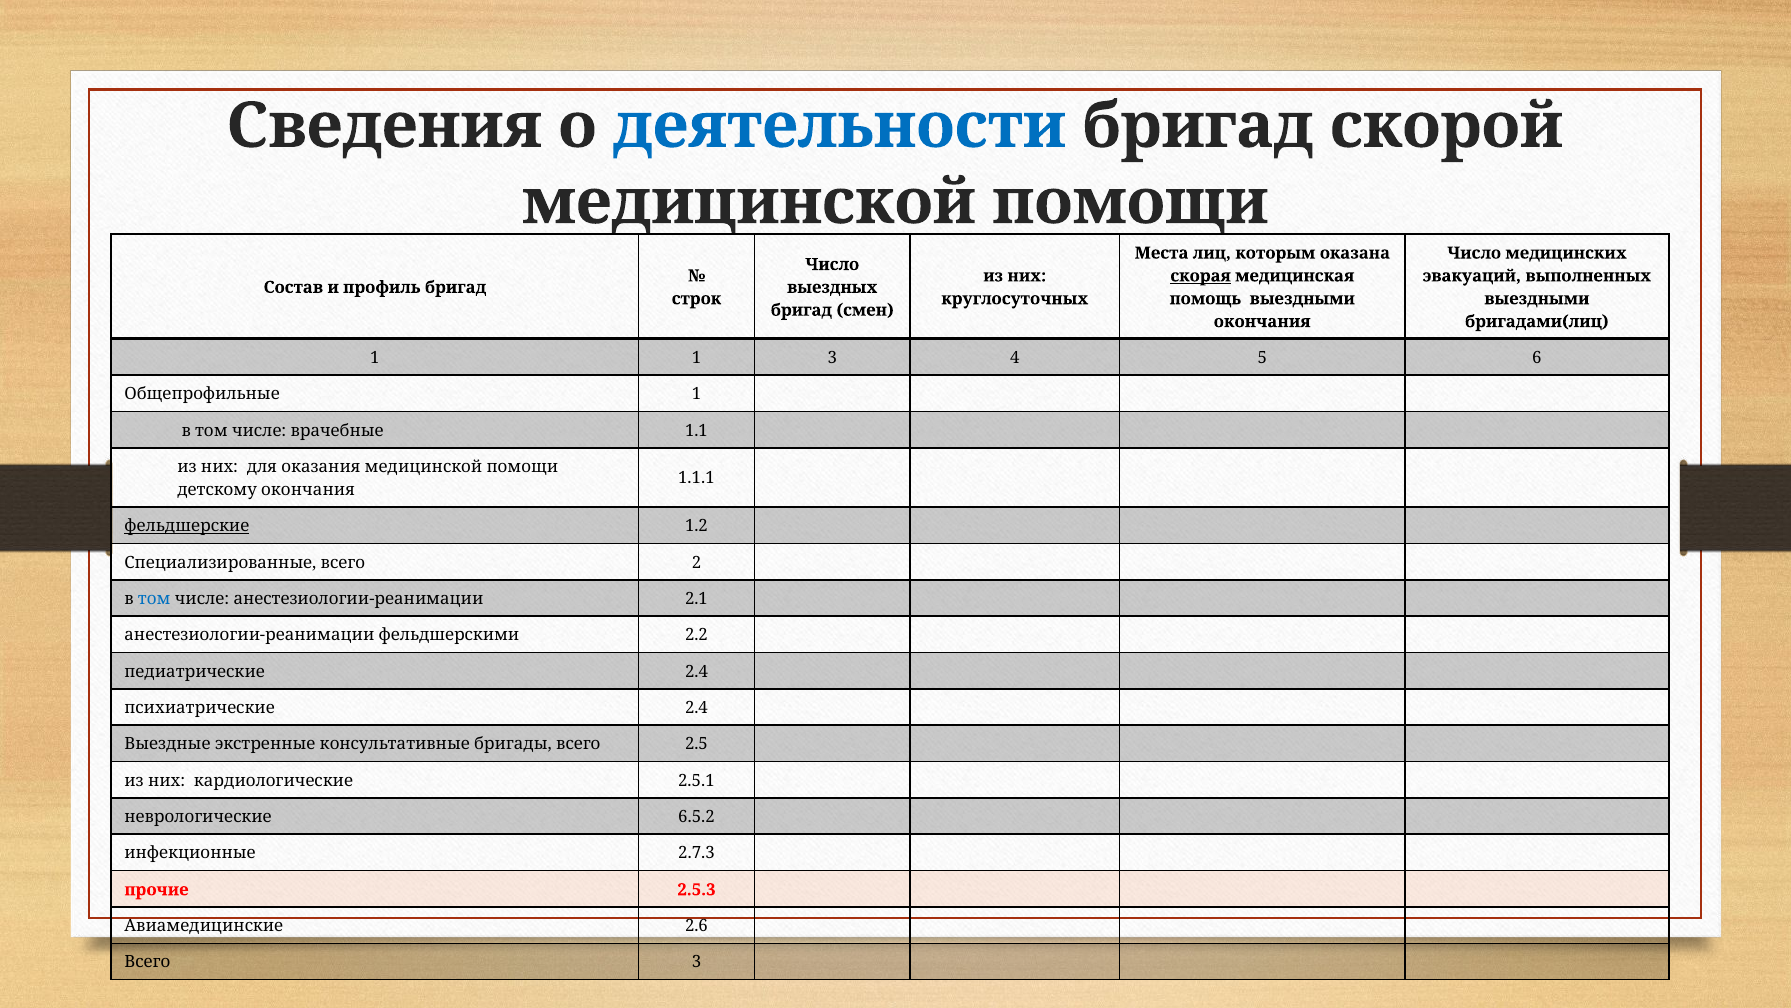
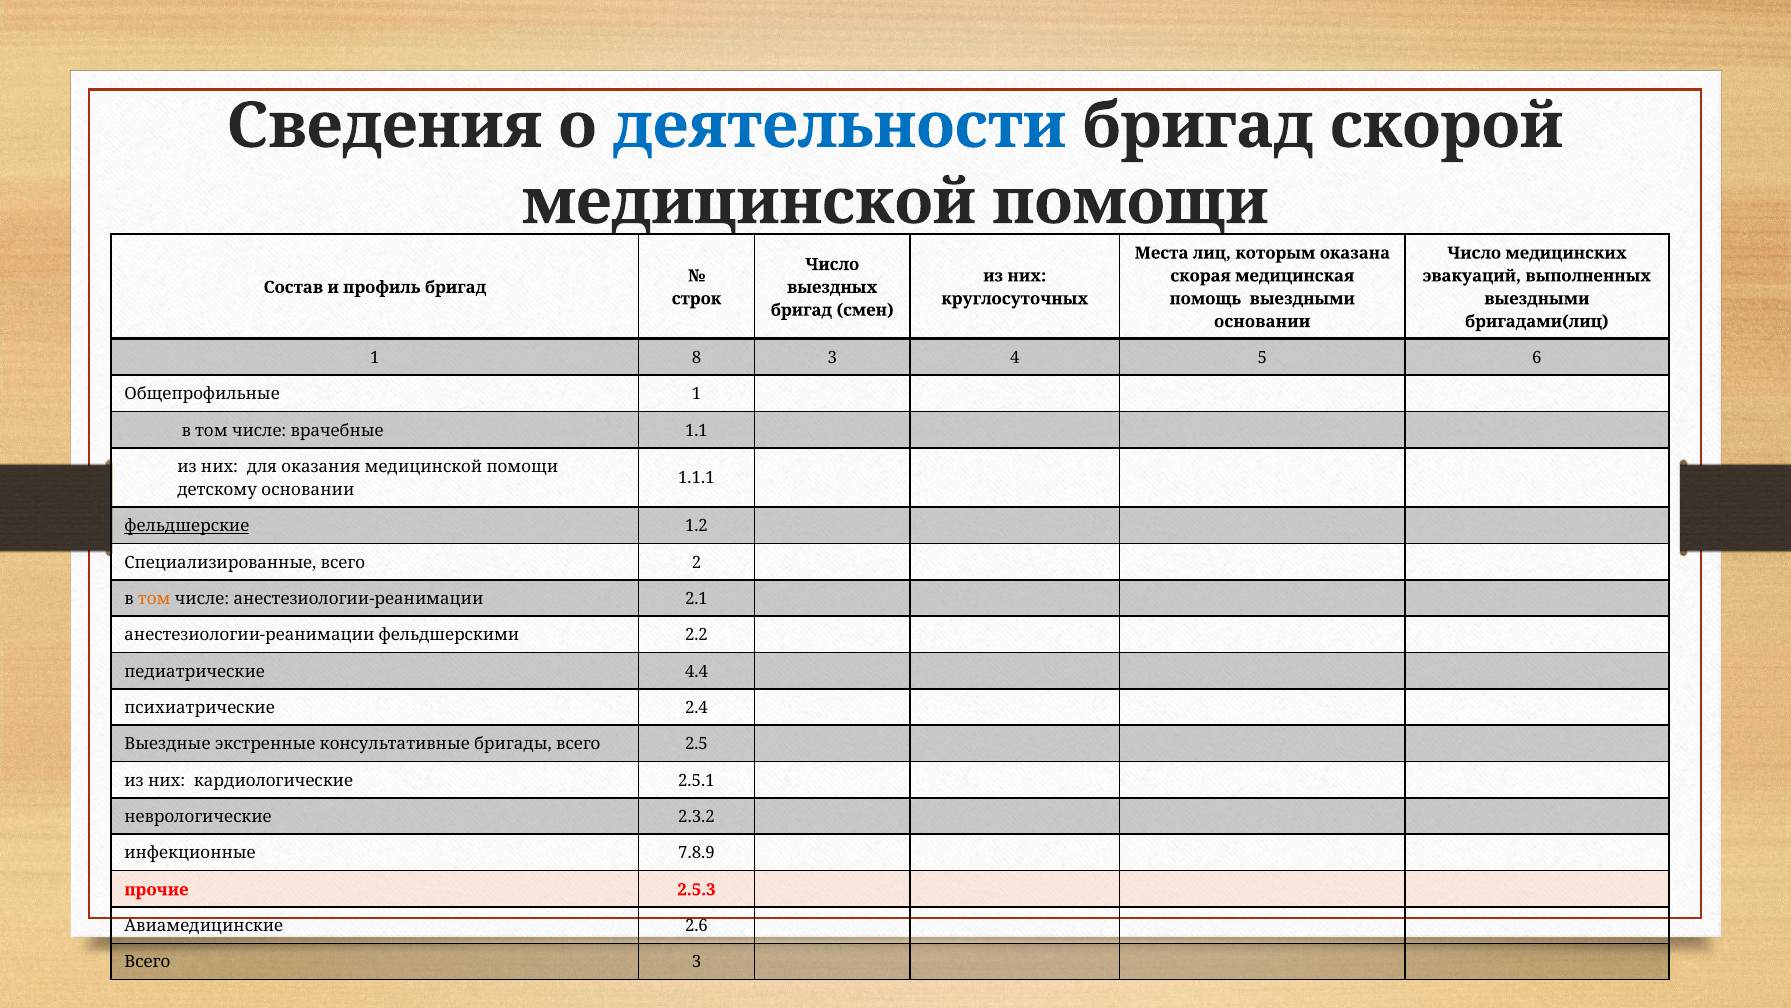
скорая underline: present -> none (1201, 276)
окончания: окончания -> основании (1262, 321)
1 1: 1 -> 8 (697, 358)
детскому окончания: окончания -> основании (308, 490)
том colour: blue -> orange (154, 599)
педиатрические 2.4: 2.4 -> 4.4 (696, 671)
6.5.2: 6.5.2 -> 2.3.2 (696, 817)
2.7.3: 2.7.3 -> 7.8.9 (696, 853)
